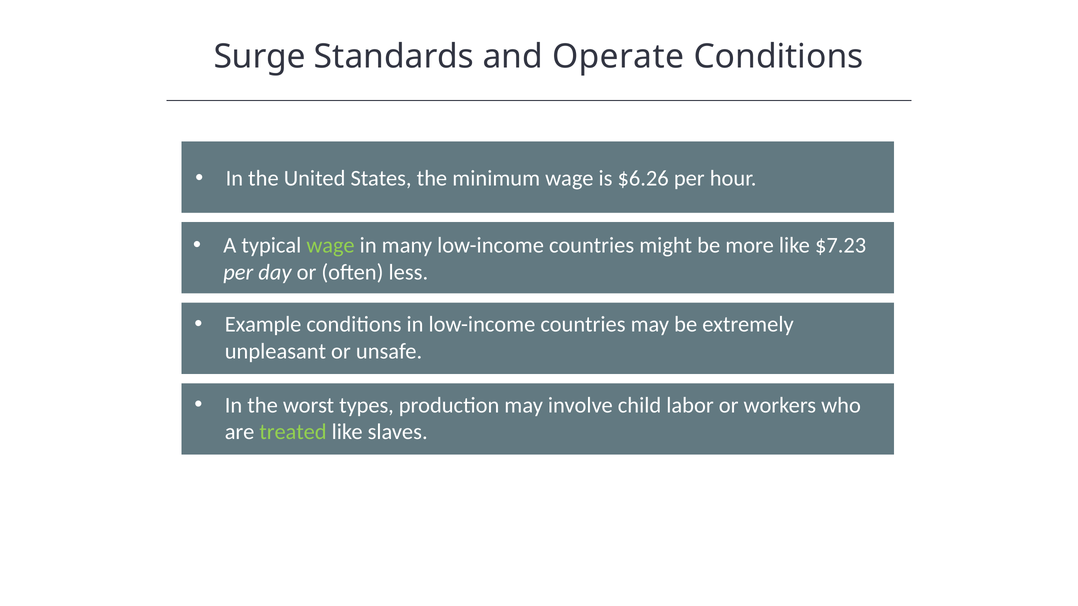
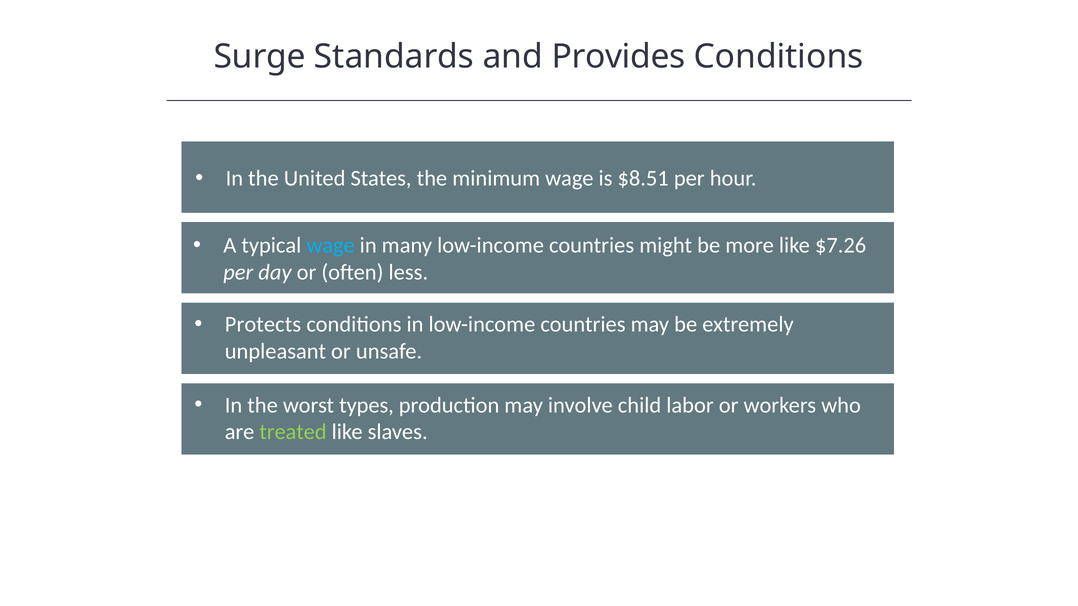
Operate: Operate -> Provides (618, 56)
$6.26: $6.26 -> $8.51 (643, 179)
wage colour: light green -> light blue (331, 246)
$7.23: $7.23 -> $7.26 (841, 246)
Example: Example -> Protects (263, 325)
